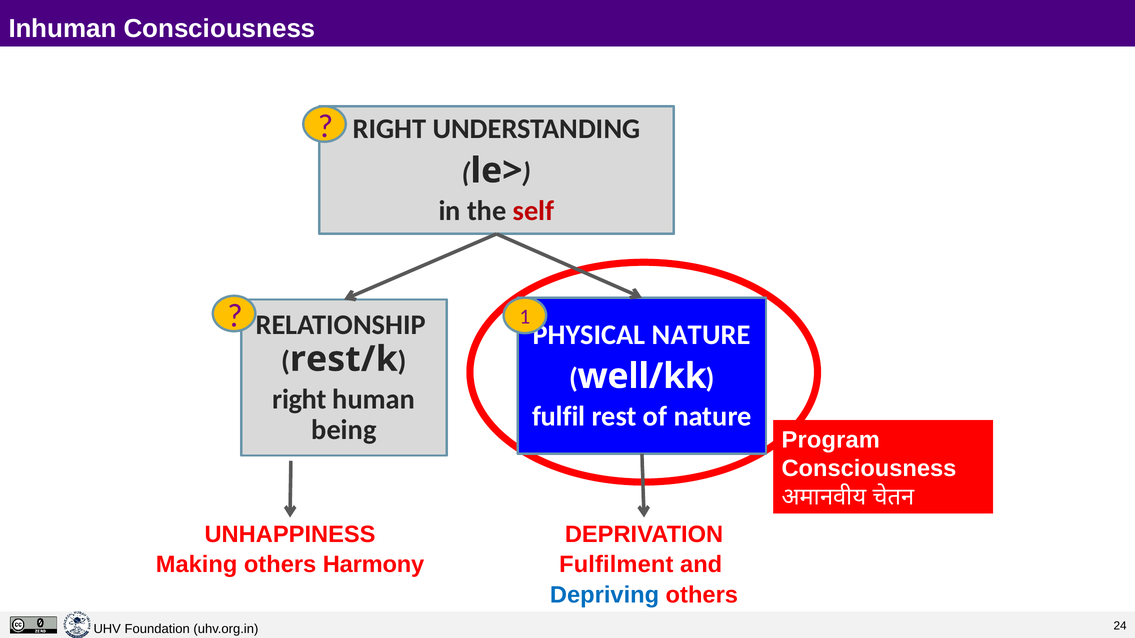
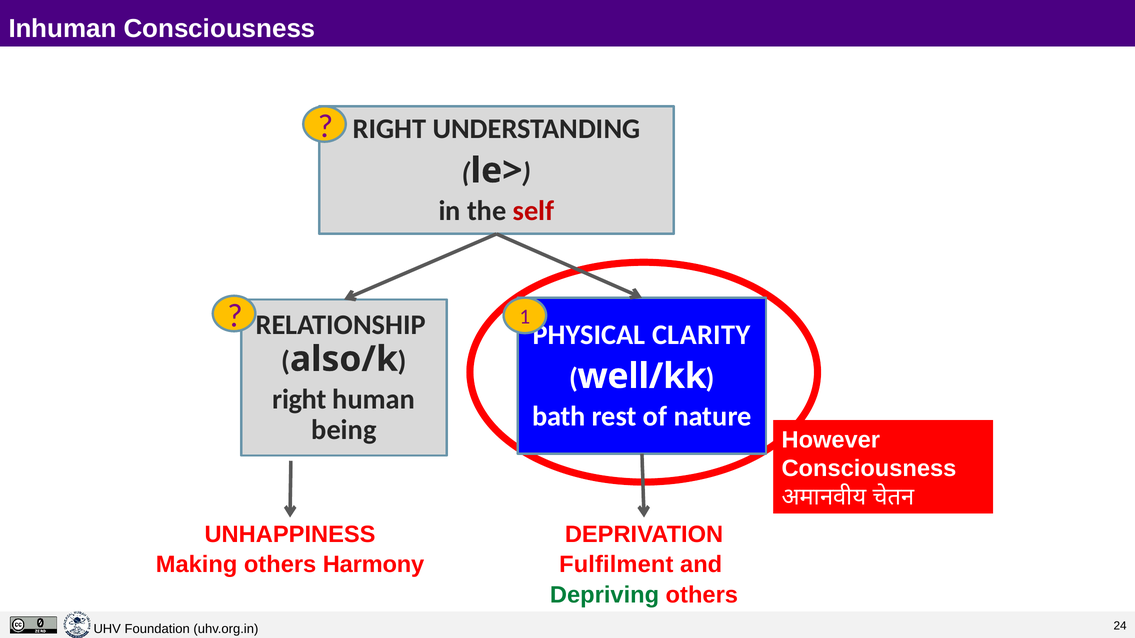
PHYSICAL NATURE: NATURE -> CLARITY (701, 335)
rest/k: rest/k -> also/k (344, 359)
fulfil: fulfil -> bath (559, 417)
Program: Program -> However (831, 440)
Depriving colour: blue -> green (605, 595)
